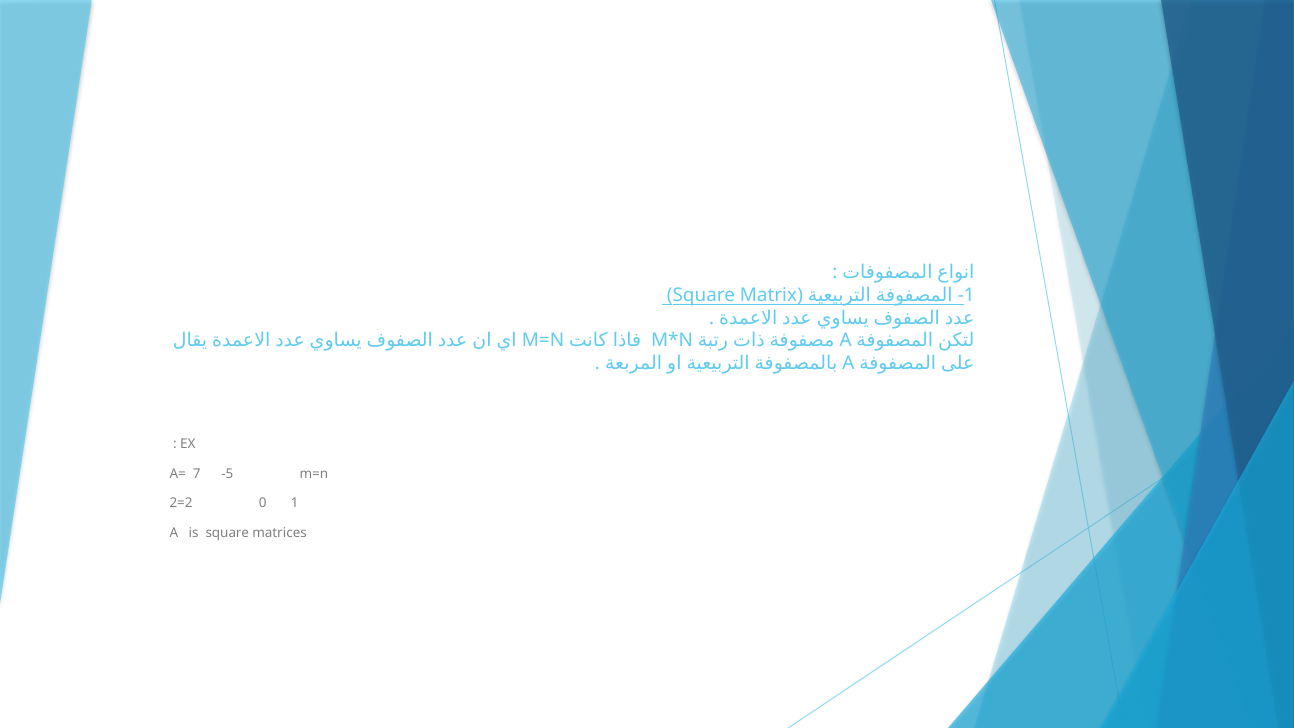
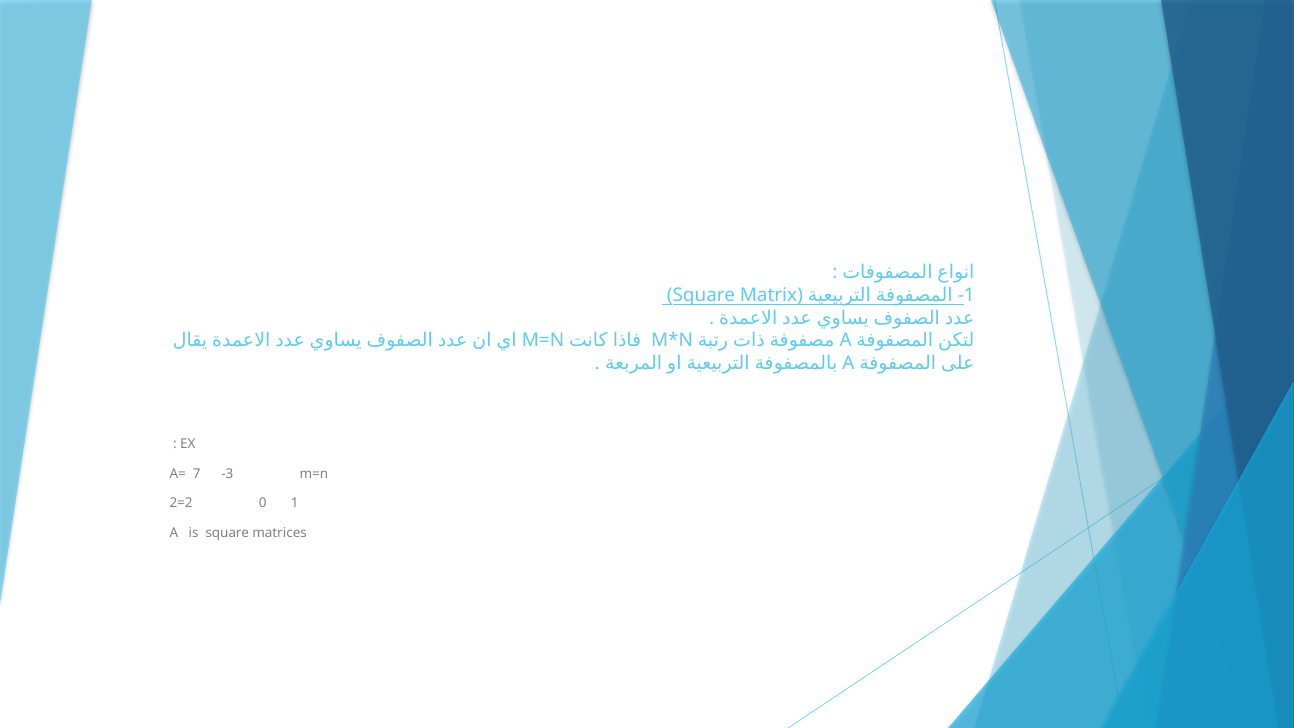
-5: -5 -> -3 (227, 473)
